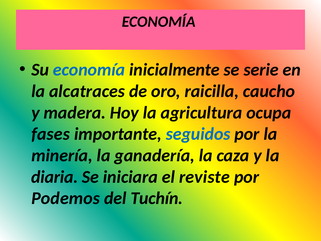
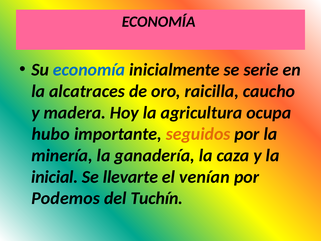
fases: fases -> hubo (51, 134)
seguidos colour: blue -> orange (198, 134)
diaria: diaria -> inicial (55, 177)
iniciara: iniciara -> llevarte (130, 177)
reviste: reviste -> venían (204, 177)
